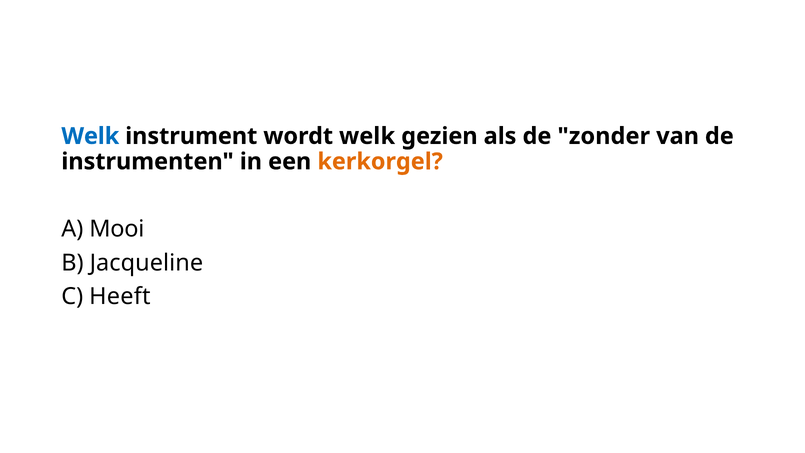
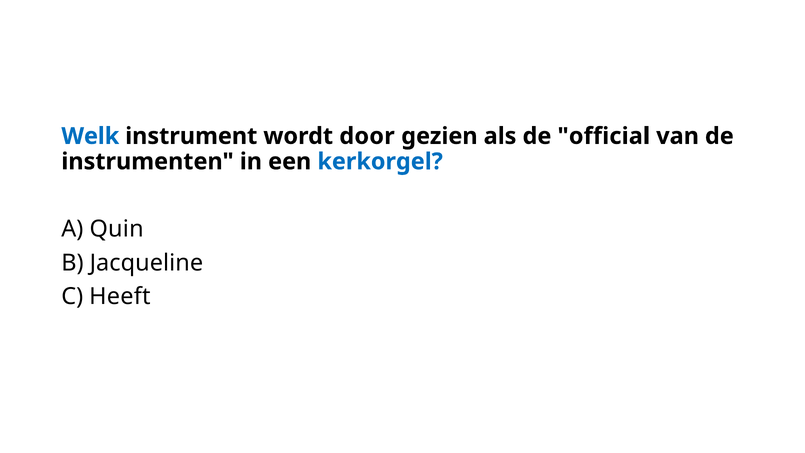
wordt welk: welk -> door (367, 136)
zonder: zonder -> official (604, 136)
kerkorgel colour: orange -> blue (380, 161)
Mooi: Mooi -> Quin (117, 229)
